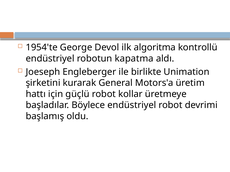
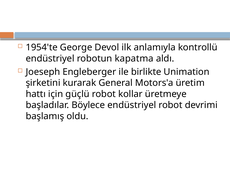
algoritma: algoritma -> anlamıyla (155, 48)
